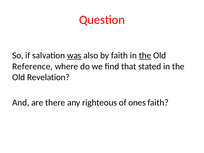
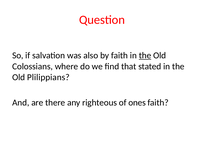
was underline: present -> none (74, 55)
Reference: Reference -> Colossians (33, 66)
Revelation: Revelation -> Plilippians (48, 77)
